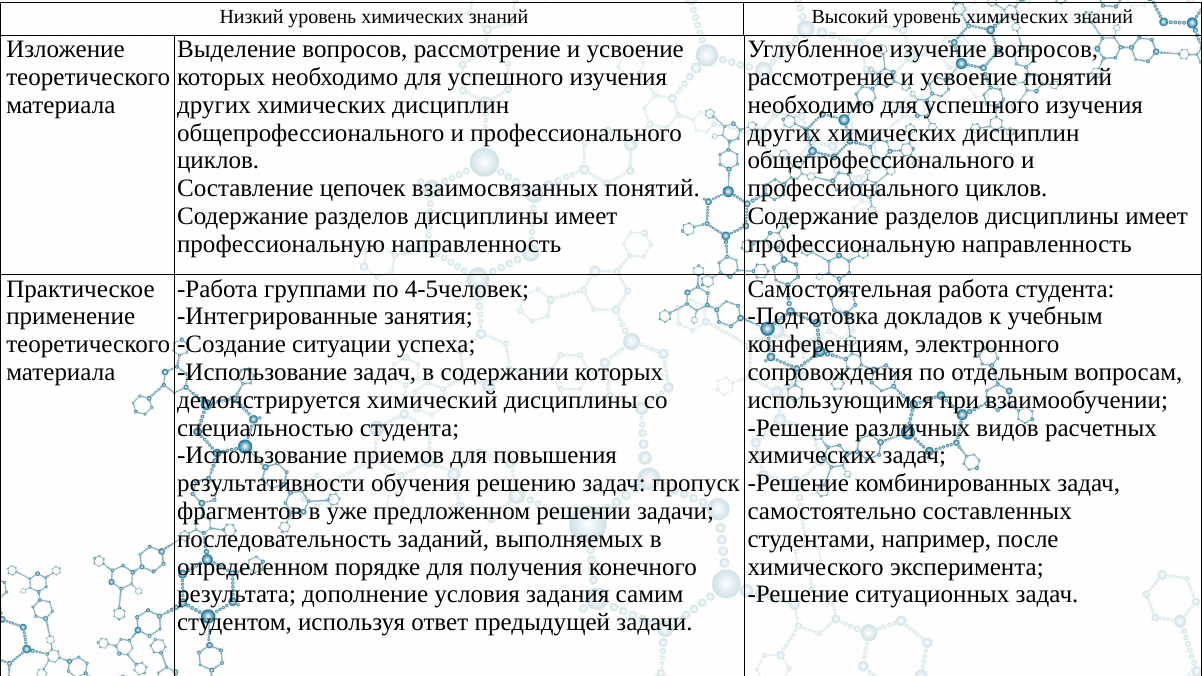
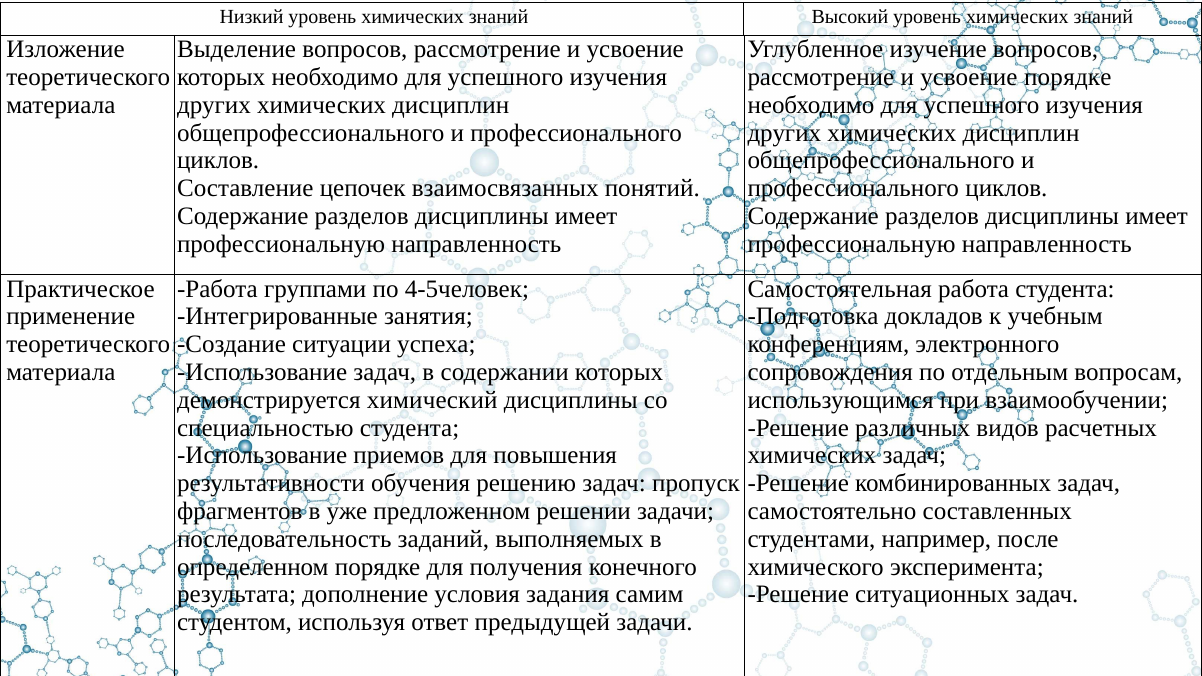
усвоение понятий: понятий -> порядке (1068, 77)
